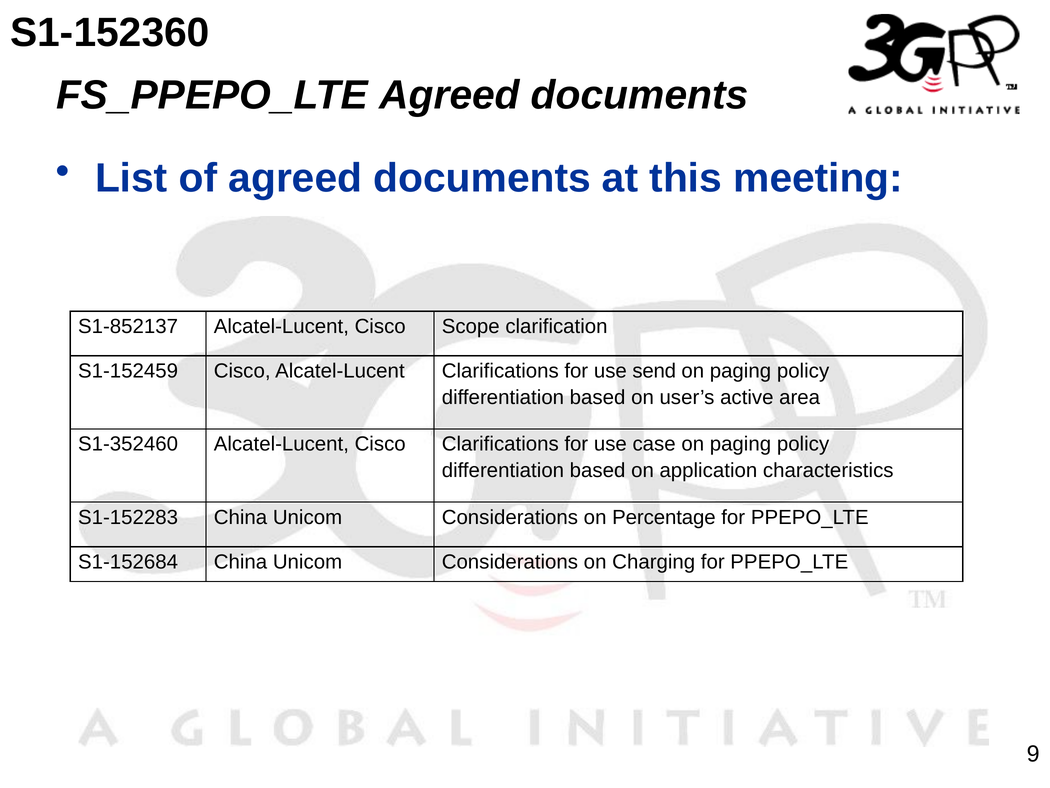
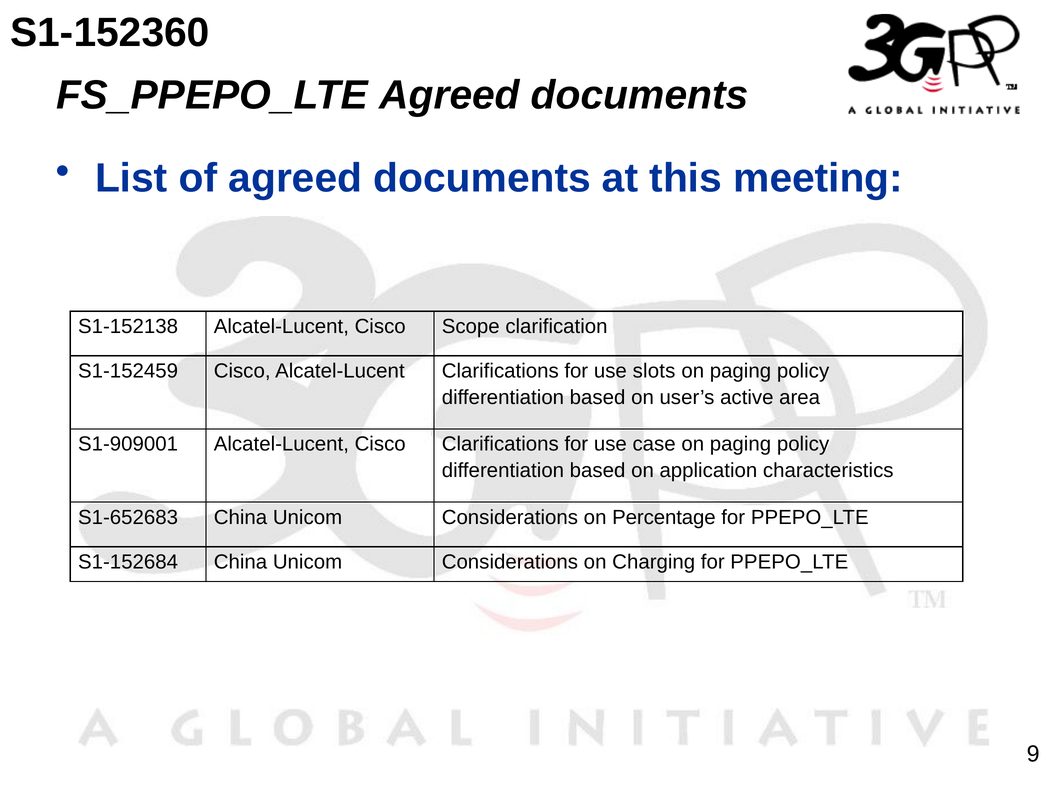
S1-852137: S1-852137 -> S1-152138 (128, 326)
send: send -> slots (654, 371)
S1-352460: S1-352460 -> S1-909001 (128, 444)
S1-152283: S1-152283 -> S1-652683 (128, 517)
